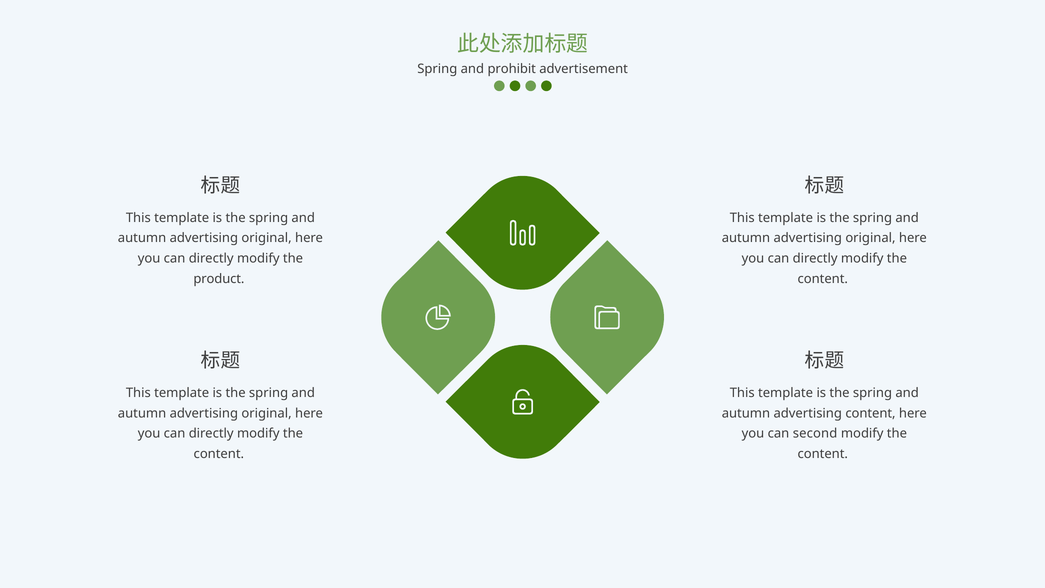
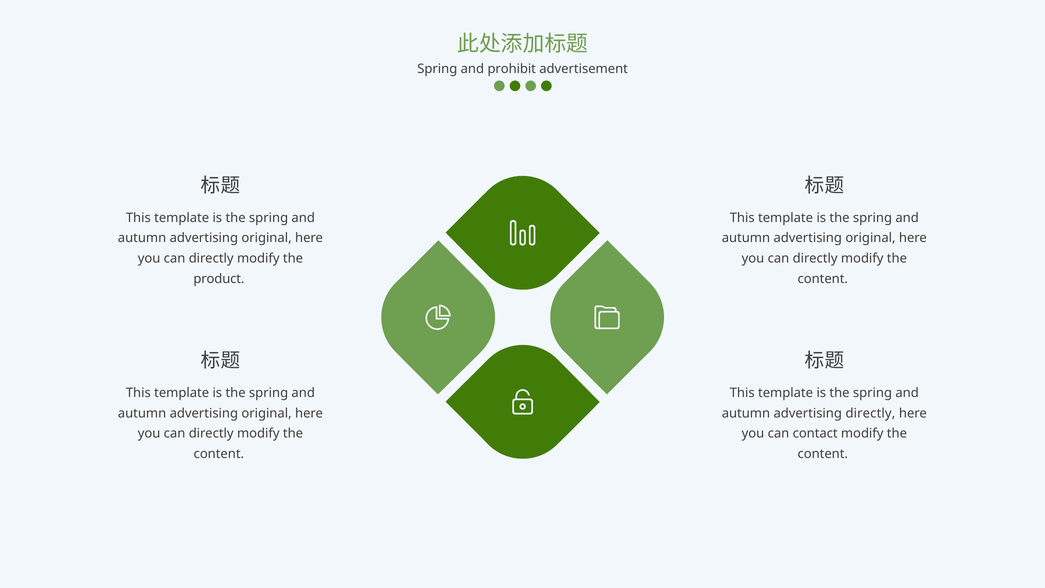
advertising content: content -> directly (870, 413)
second: second -> contact (815, 433)
